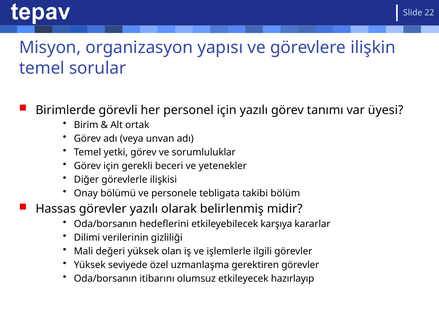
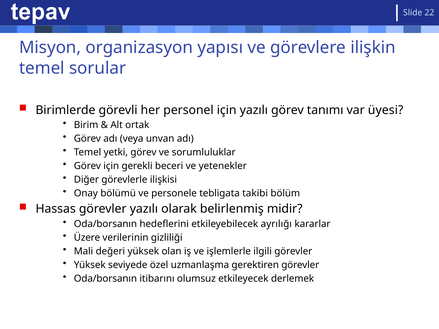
karşıya: karşıya -> ayrılığı (276, 224)
Dilimi: Dilimi -> Üzere (87, 238)
hazırlayıp: hazırlayıp -> derlemek (293, 279)
